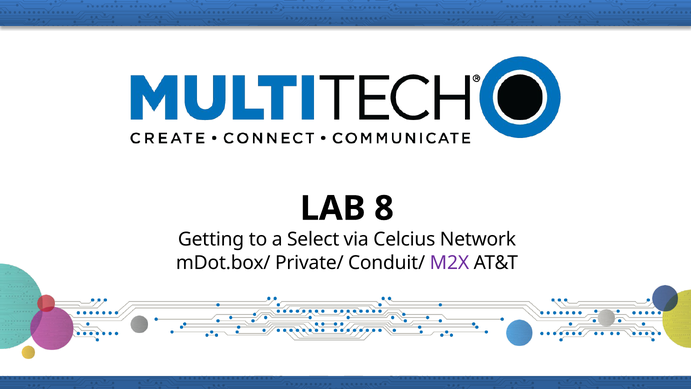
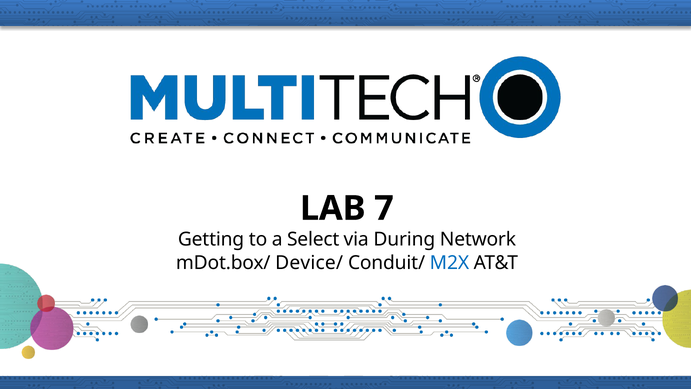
8: 8 -> 7 (384, 208)
Celcius: Celcius -> During (404, 239)
Private/: Private/ -> Device/ (309, 262)
M2X colour: purple -> blue (449, 262)
